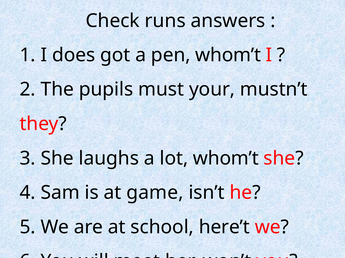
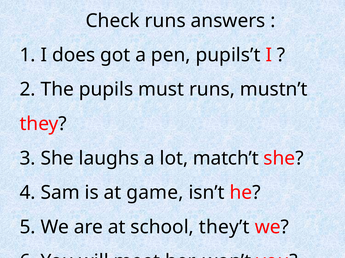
pen whom’t: whom’t -> pupils’t (228, 55)
must your: your -> runs (212, 90)
lot whom’t: whom’t -> match’t (226, 159)
here’t: here’t -> they’t (224, 228)
